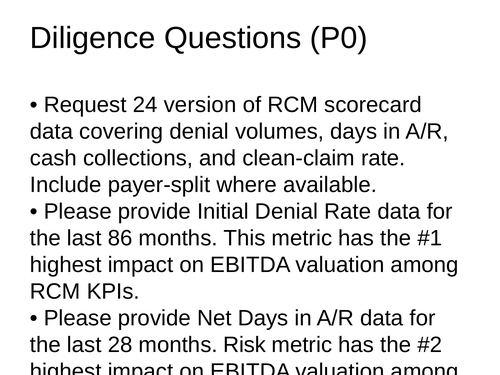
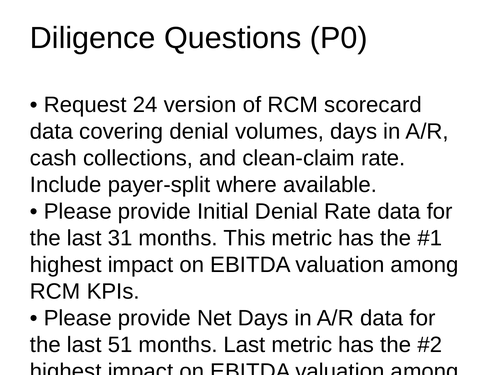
86: 86 -> 31 (120, 238)
28: 28 -> 51 (120, 345)
months Risk: Risk -> Last (244, 345)
